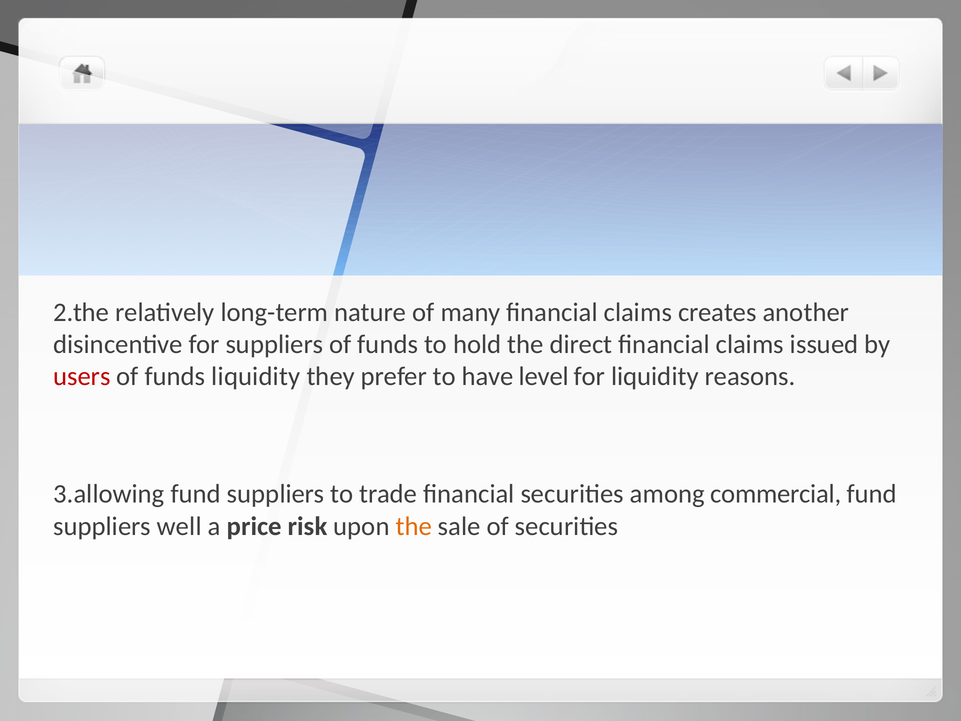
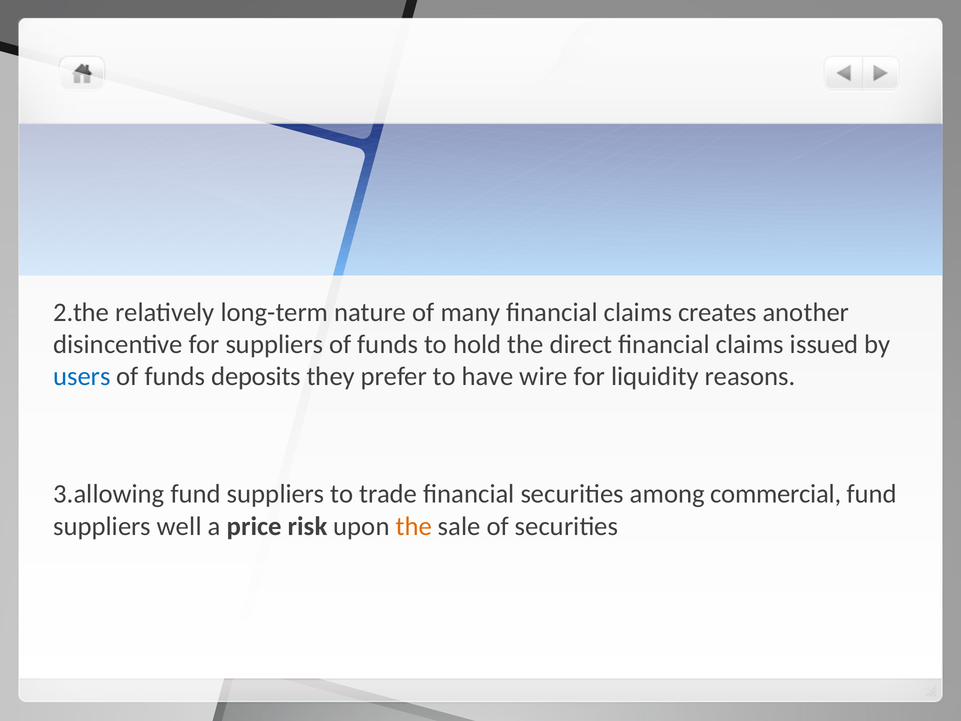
users colour: red -> blue (82, 376)
funds liquidity: liquidity -> deposits (256, 376)
level: level -> wire (544, 376)
